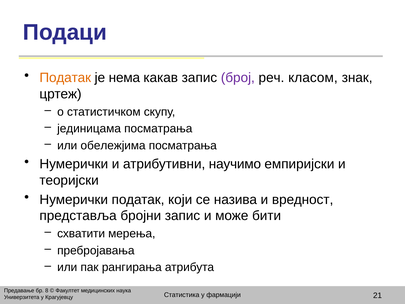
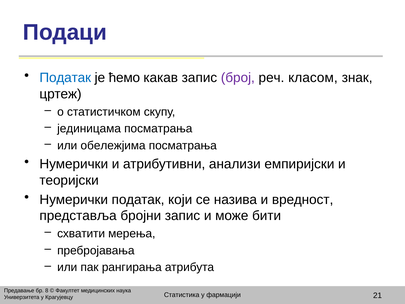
Податак colour: orange -> blue (65, 78)
нема: нема -> ћемо (124, 78)
научимо: научимо -> анализи (235, 164)
